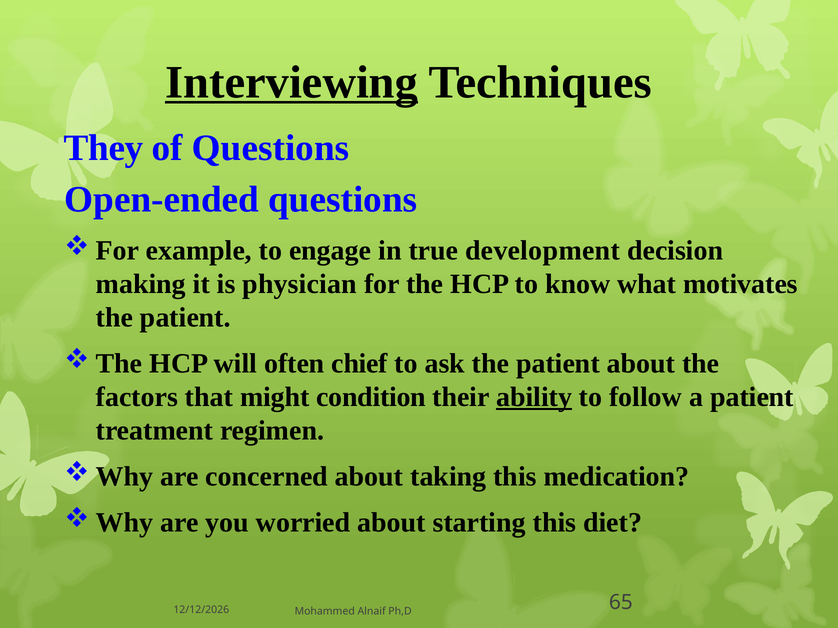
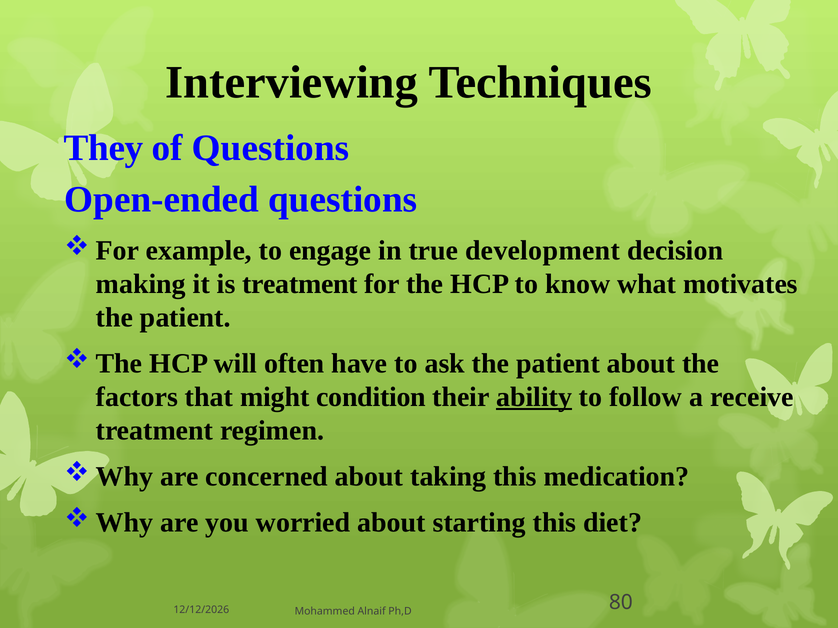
Interviewing underline: present -> none (292, 82)
is physician: physician -> treatment (300, 284)
chief: chief -> have (359, 364)
a patient: patient -> receive (752, 397)
65: 65 -> 80 (621, 603)
